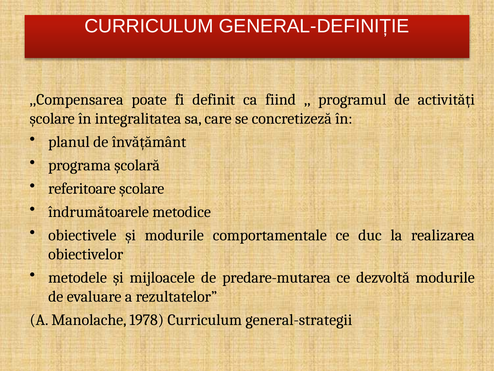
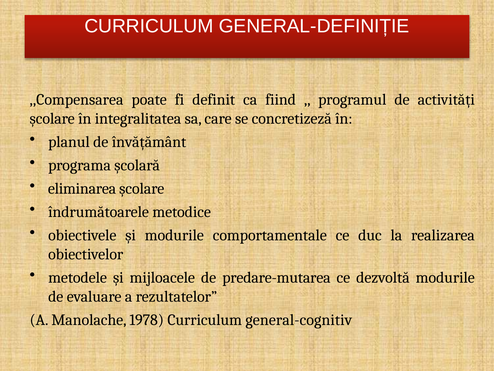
referitoare: referitoare -> eliminarea (82, 188)
general-strategii: general-strategii -> general-cognitiv (299, 319)
